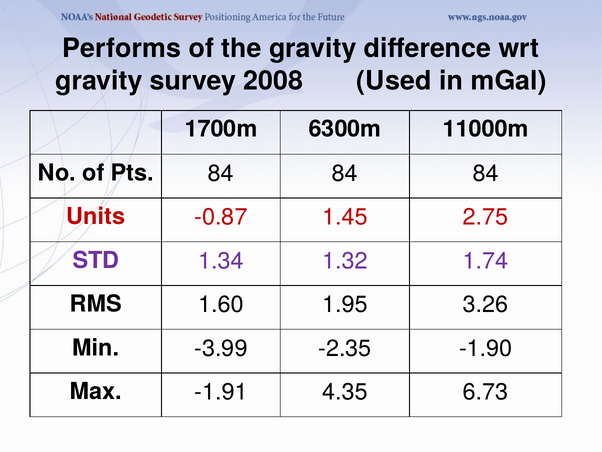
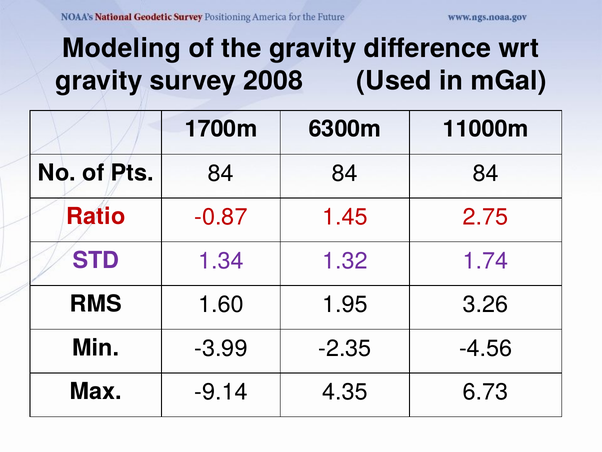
Performs: Performs -> Modeling (122, 49)
Units: Units -> Ratio (96, 216)
-1.90: -1.90 -> -4.56 (486, 348)
-1.91: -1.91 -> -9.14 (221, 392)
